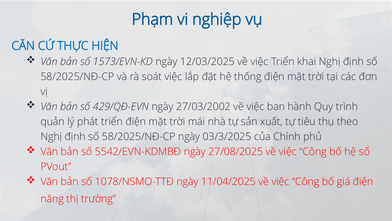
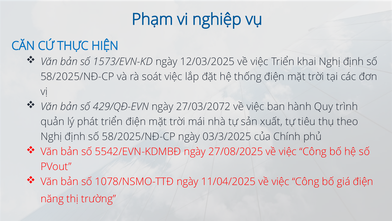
27/03/2002: 27/03/2002 -> 27/03/2072 (203, 106)
